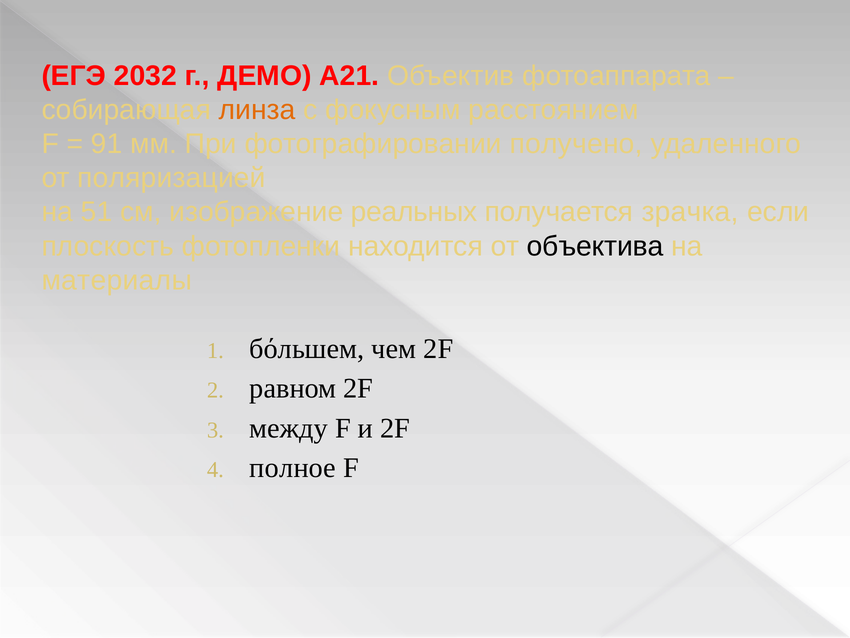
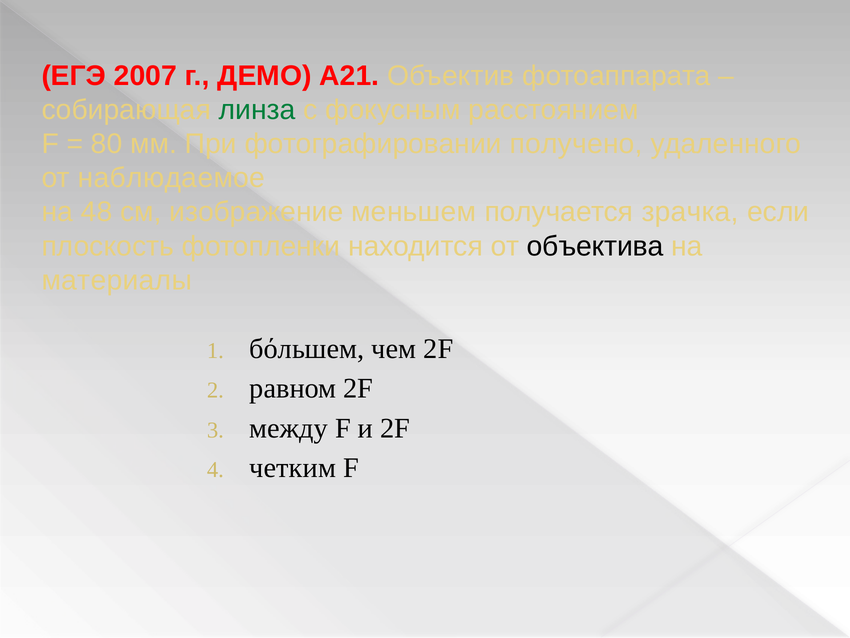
2032: 2032 -> 2007 (145, 76)
линза colour: orange -> green (257, 110)
91: 91 -> 80 (107, 144)
поляризацией: поляризацией -> наблюдаемое (171, 178)
51: 51 -> 48 (97, 212)
реальных: реальных -> меньшем (414, 212)
полное: полное -> четким (293, 468)
